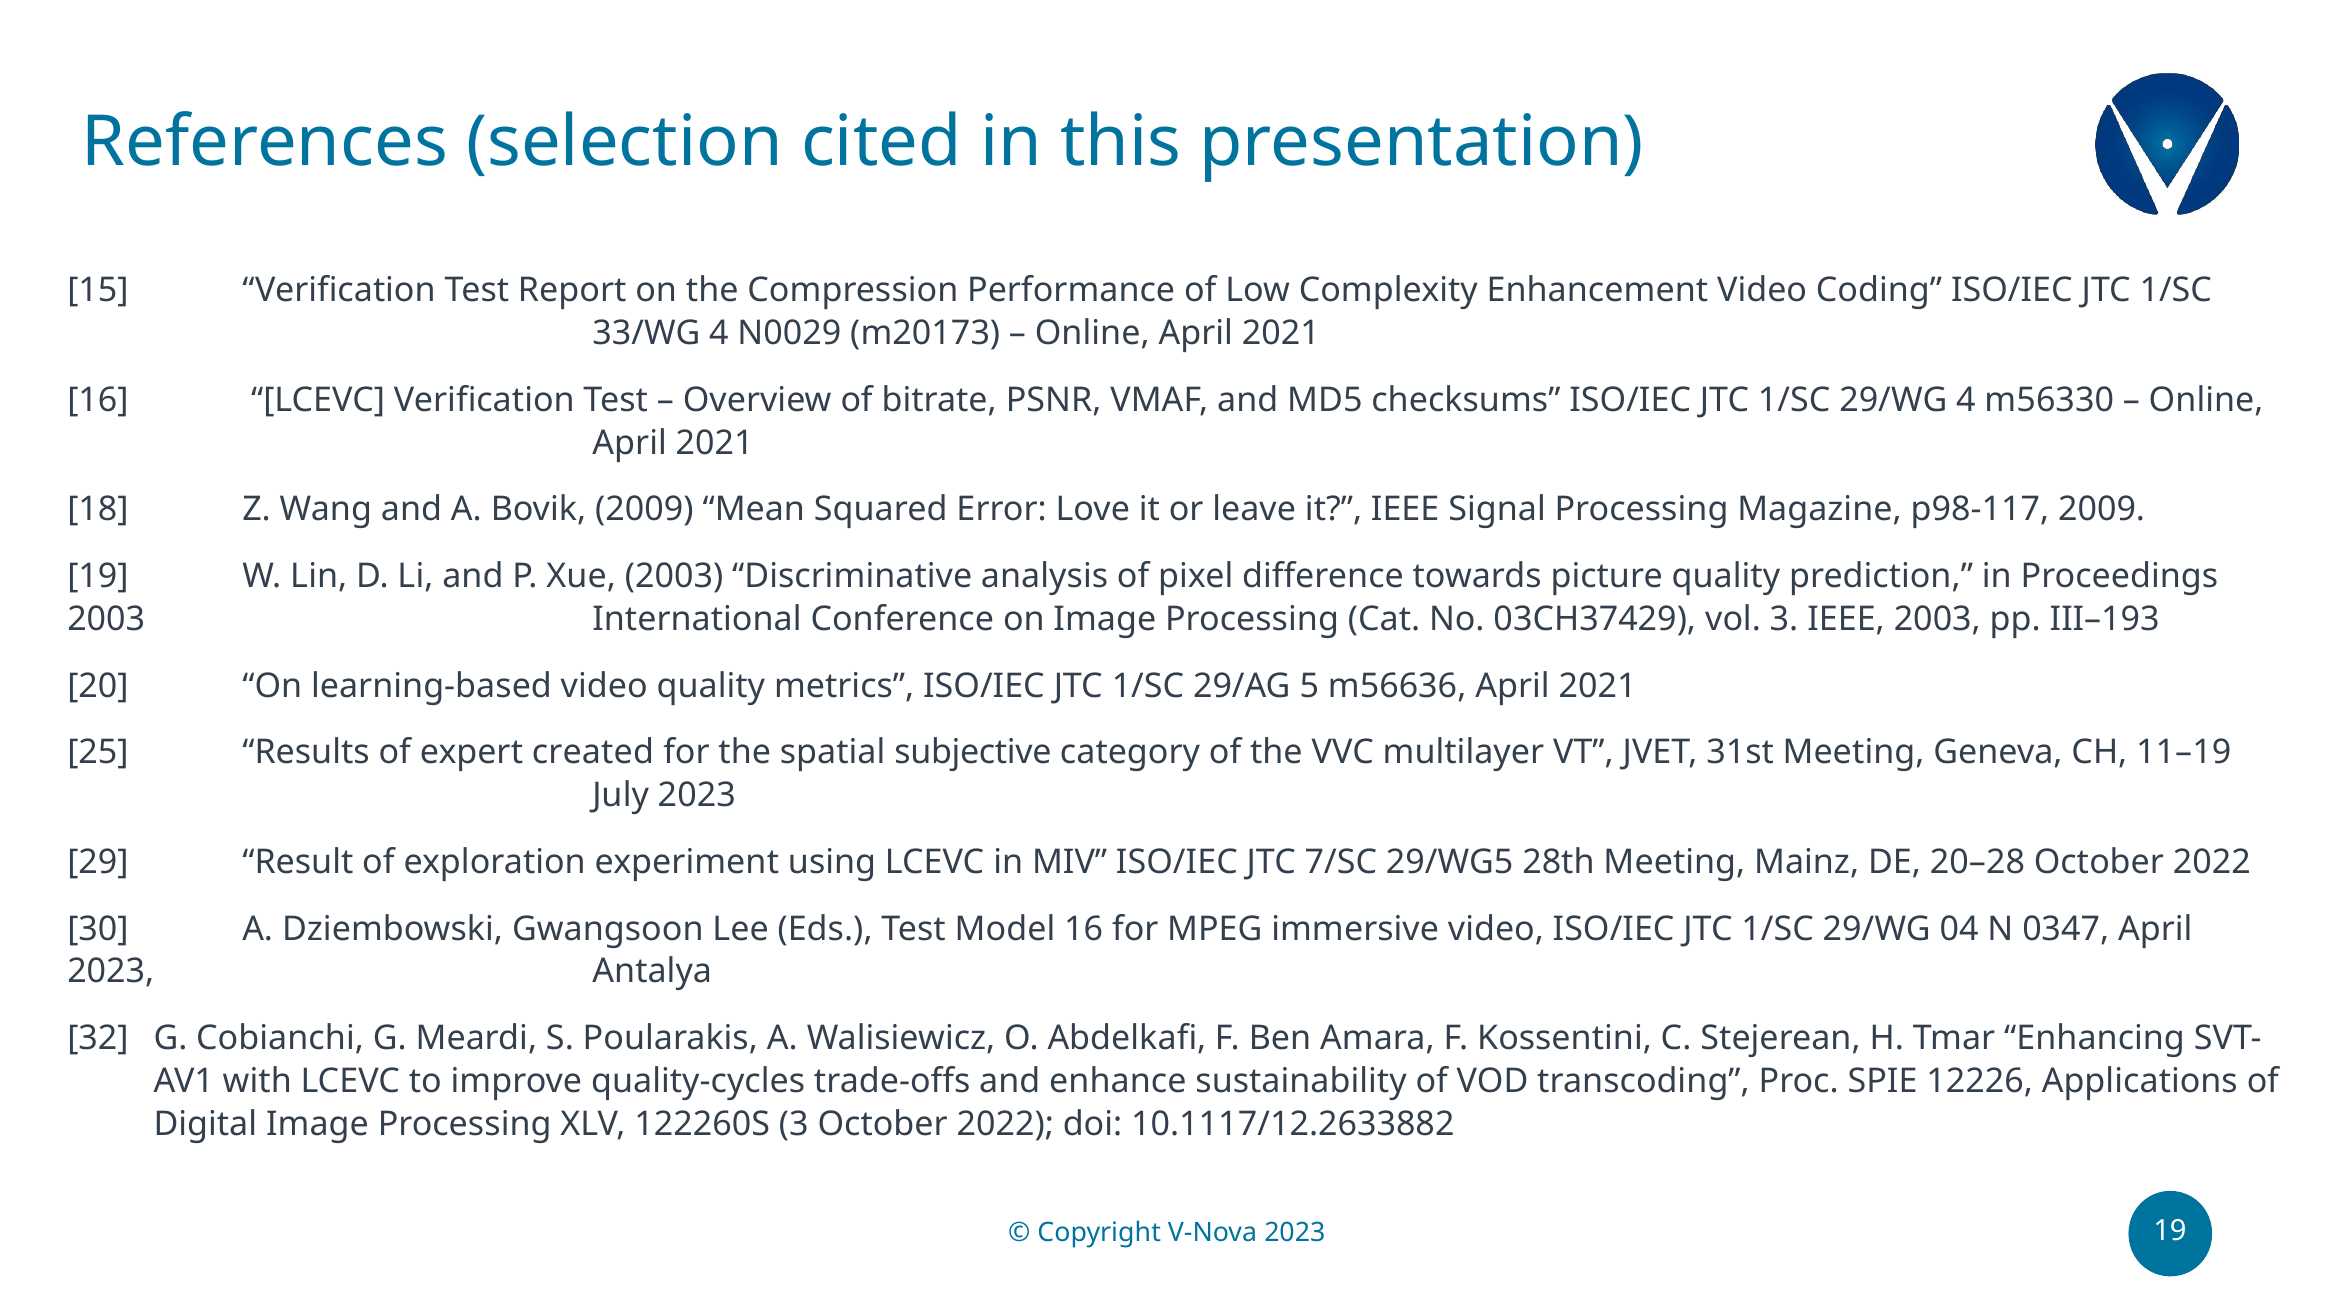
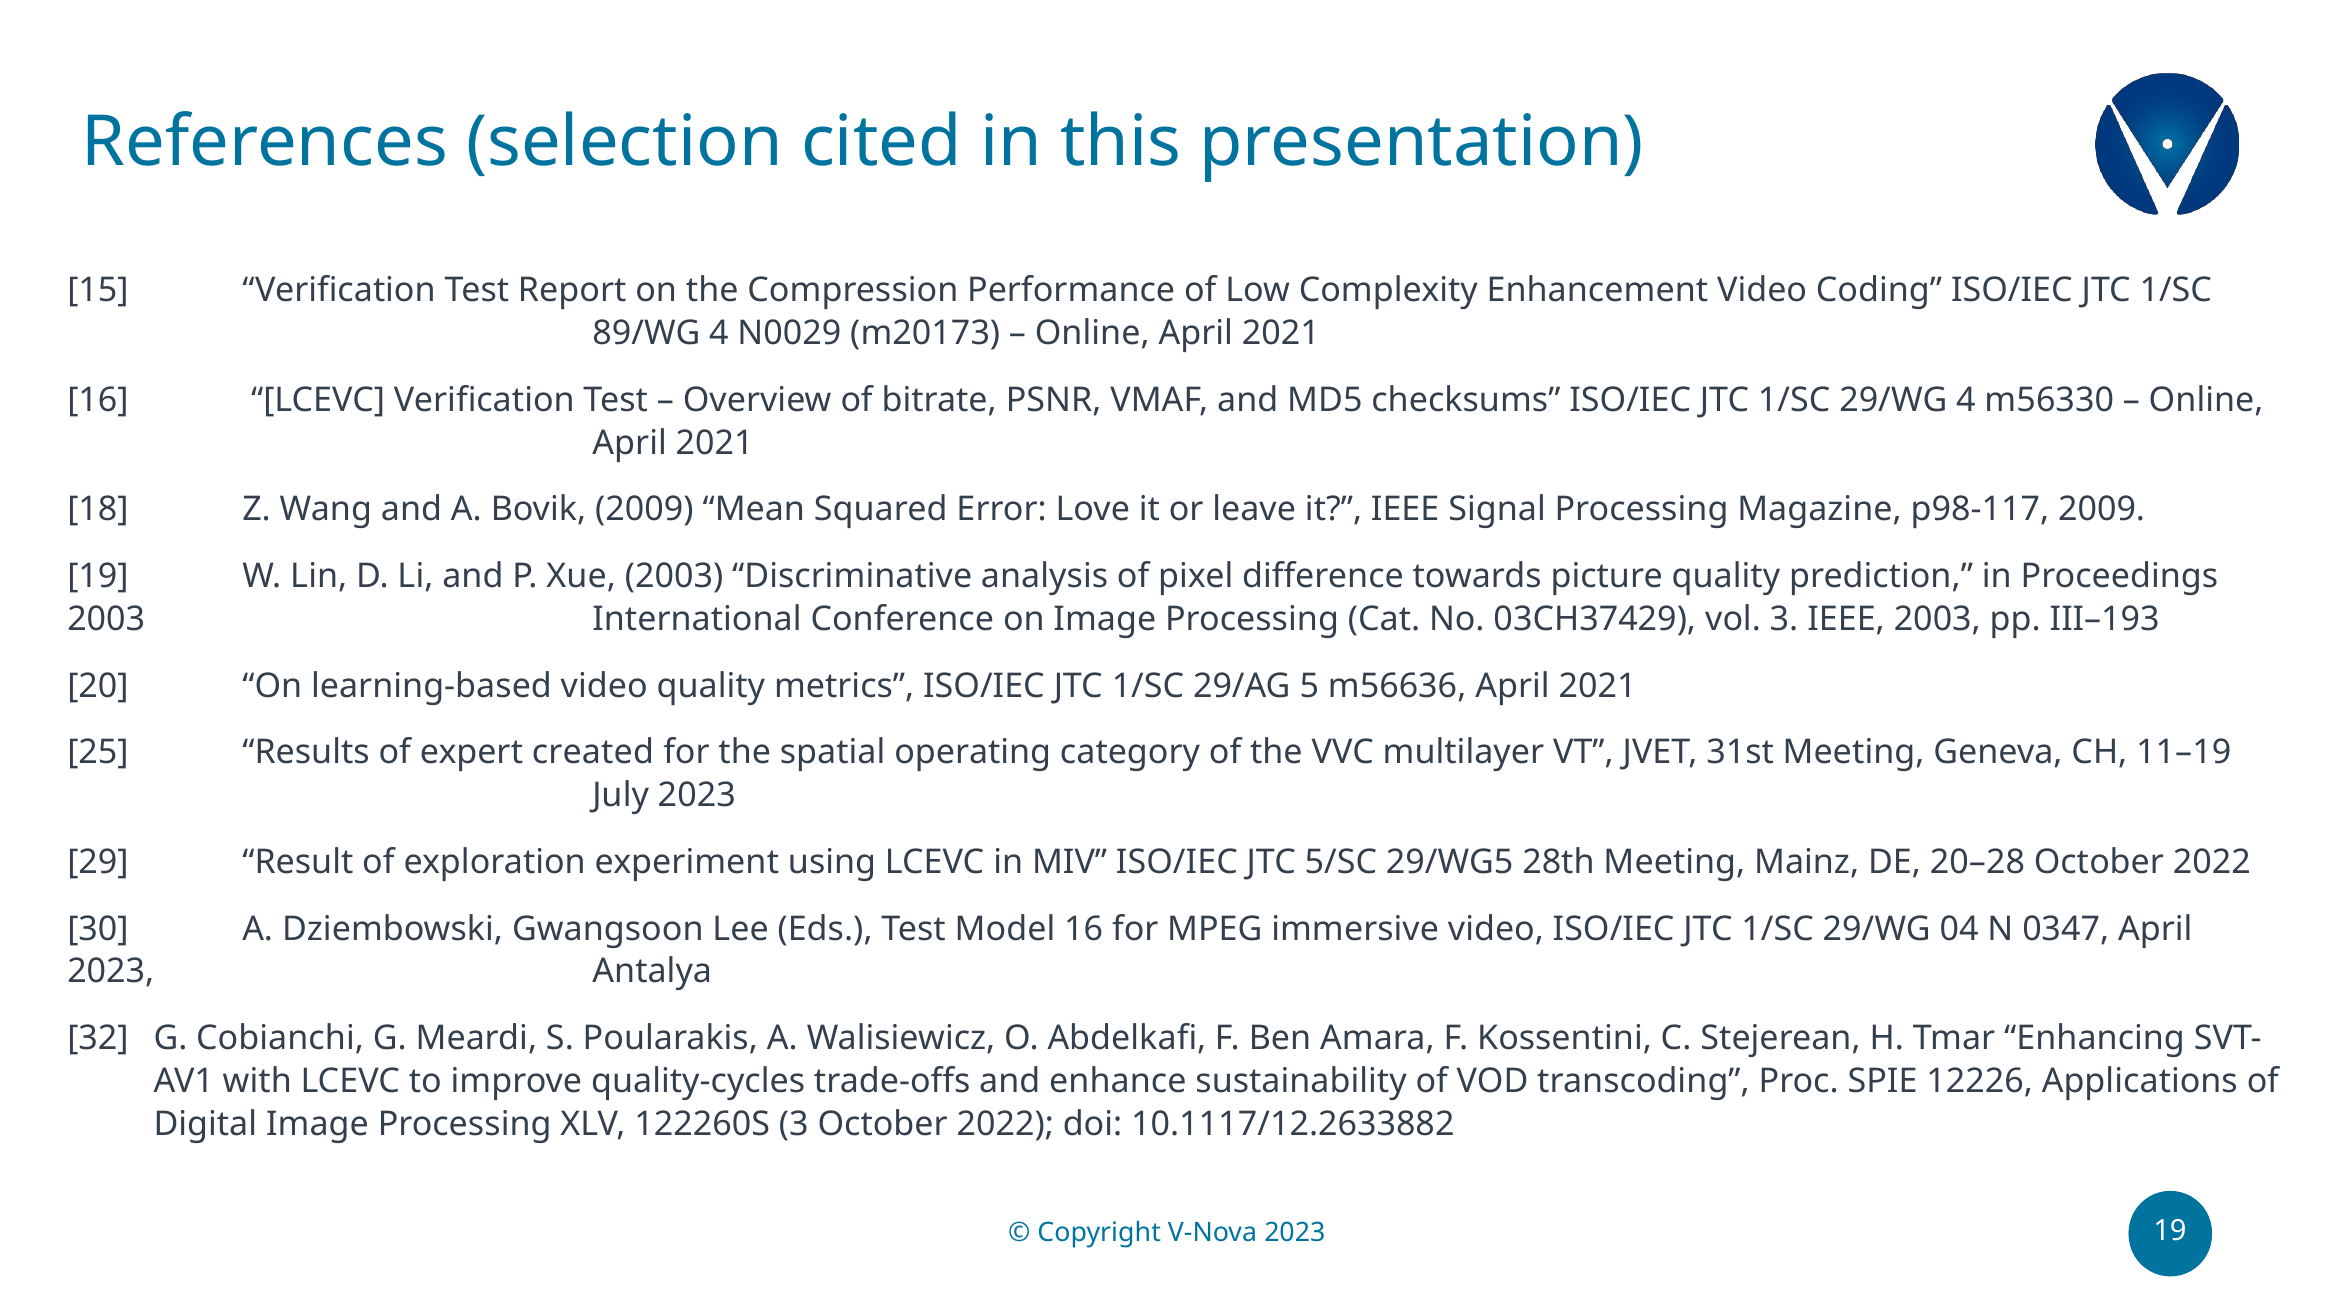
33/WG: 33/WG -> 89/WG (646, 333)
subjective: subjective -> operating (973, 752)
7/SC: 7/SC -> 5/SC (1341, 862)
